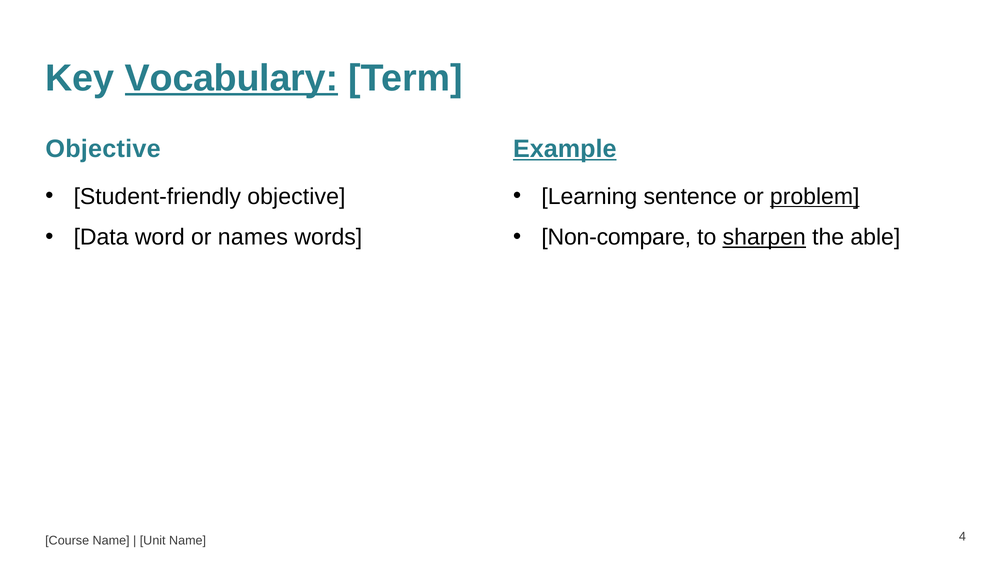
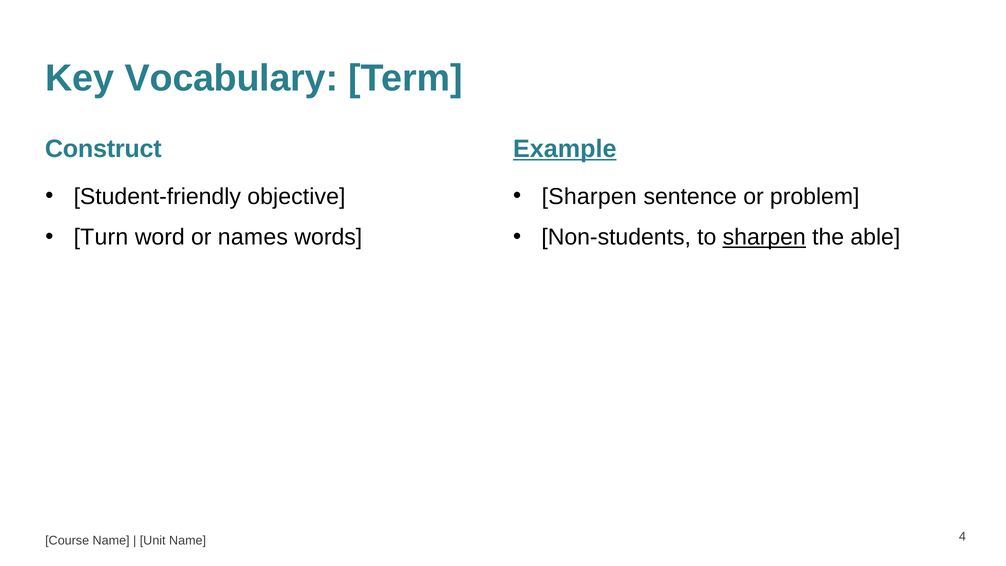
Vocabulary underline: present -> none (231, 78)
Objective: Objective -> Construct (103, 149)
Learning: Learning -> Sharpen (589, 197)
problem underline: present -> none (815, 197)
Data: Data -> Turn (101, 237)
Non-compare: Non-compare -> Non-students (616, 237)
